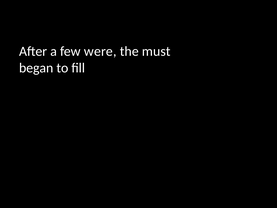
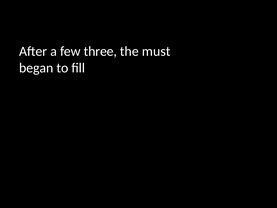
were: were -> three (100, 51)
